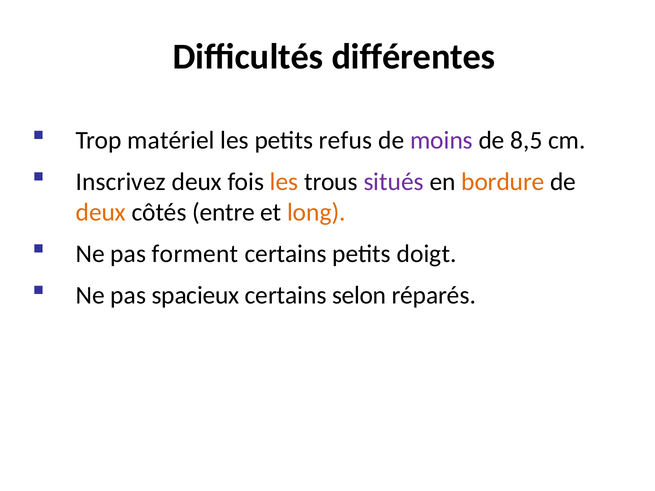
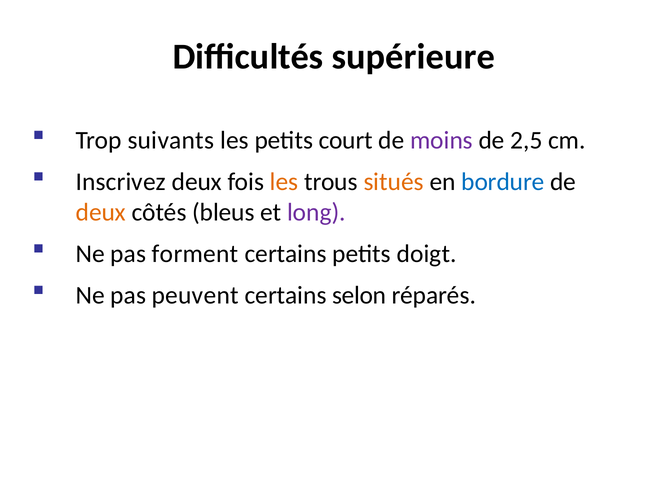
différentes: différentes -> supérieure (413, 57)
matériel: matériel -> suivants (171, 140)
refus: refus -> court (346, 140)
8,5: 8,5 -> 2,5 (526, 140)
situés colour: purple -> orange (394, 182)
bordure colour: orange -> blue (503, 182)
entre: entre -> bleus (224, 213)
long colour: orange -> purple (317, 213)
spacieux: spacieux -> peuvent (195, 296)
